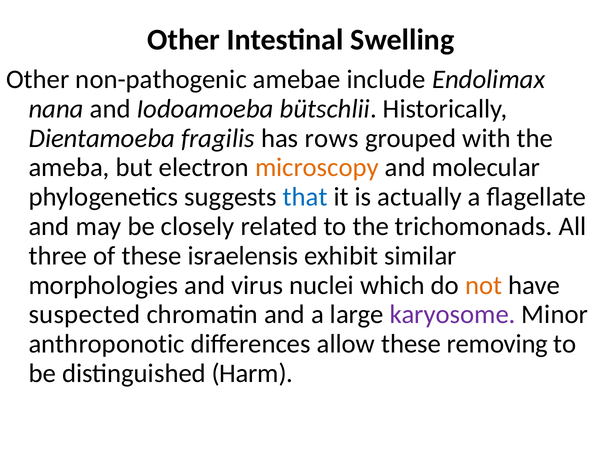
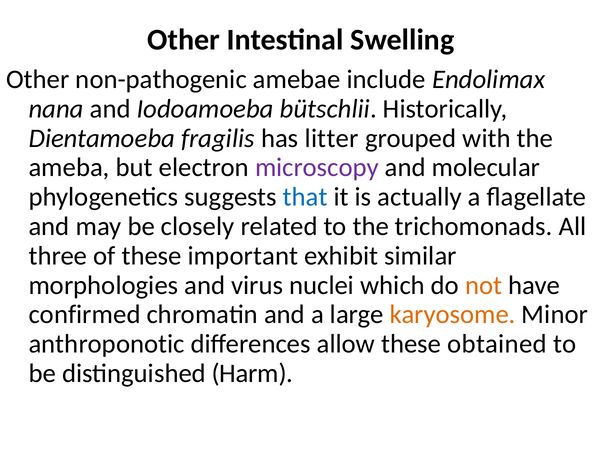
rows: rows -> litter (332, 138)
microscopy colour: orange -> purple (317, 168)
israelensis: israelensis -> important (243, 256)
suspected: suspected -> confirmed (85, 315)
karyosome colour: purple -> orange (453, 315)
removing: removing -> obtained (497, 344)
